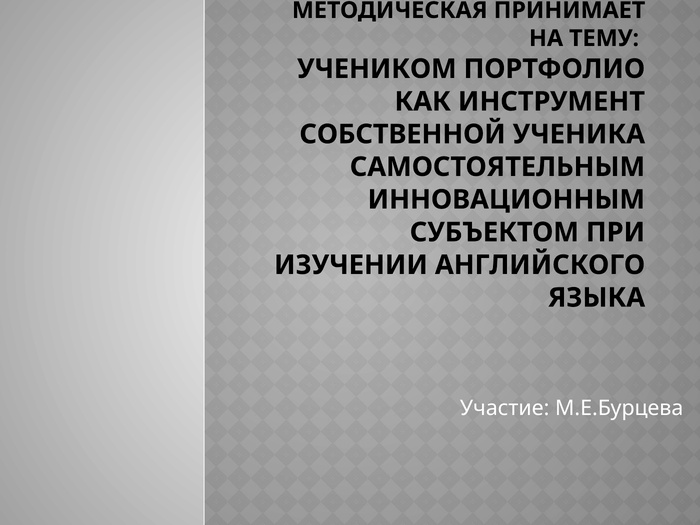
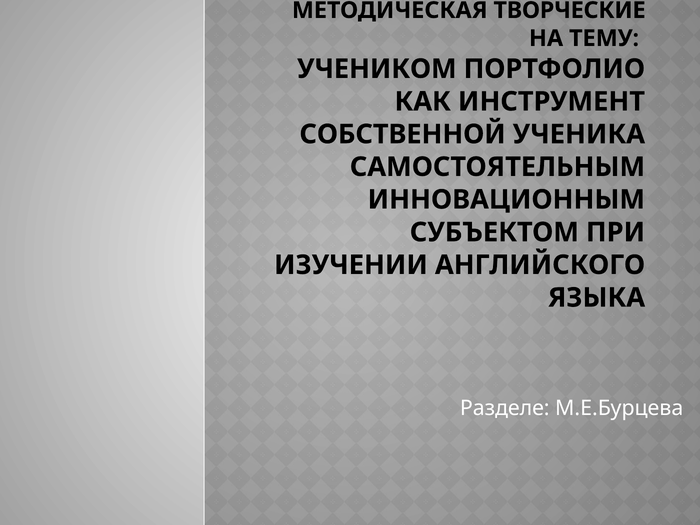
ПРИНИМАЕТ: ПРИНИМАЕТ -> ТВОРЧЕСКИЕ (570, 10)
Участие: Участие -> Разделе (505, 408)
